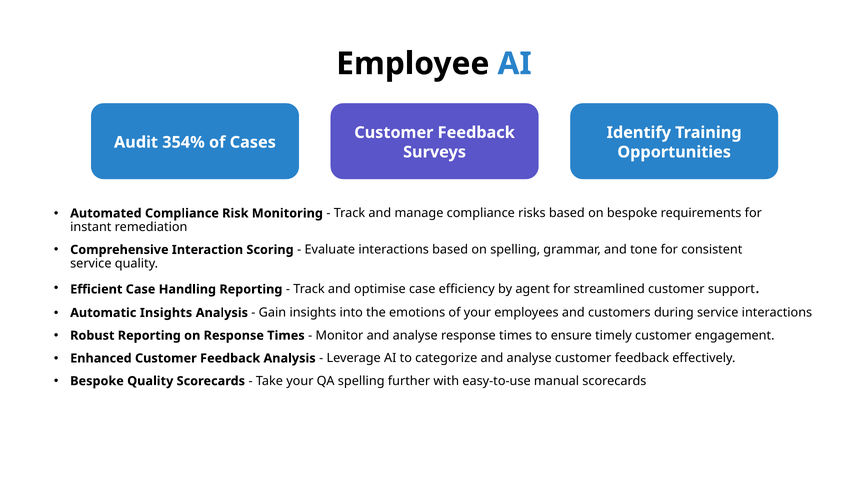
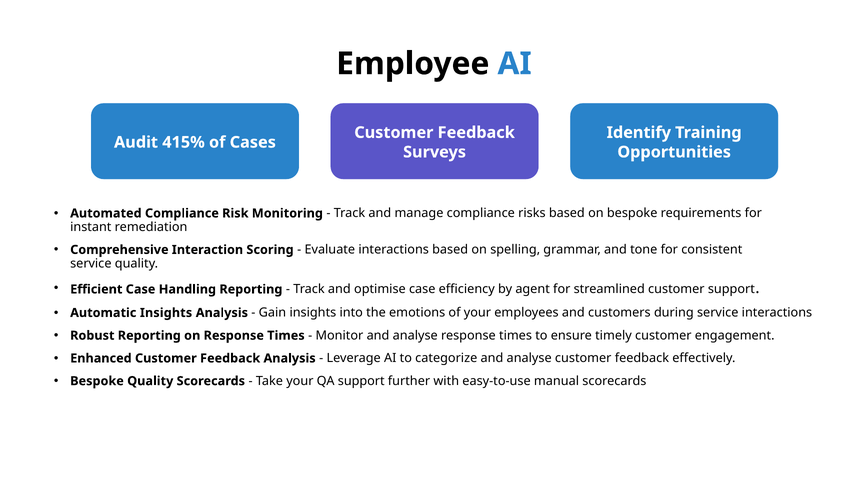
354%: 354% -> 415% (184, 142)
QA spelling: spelling -> support (361, 381)
